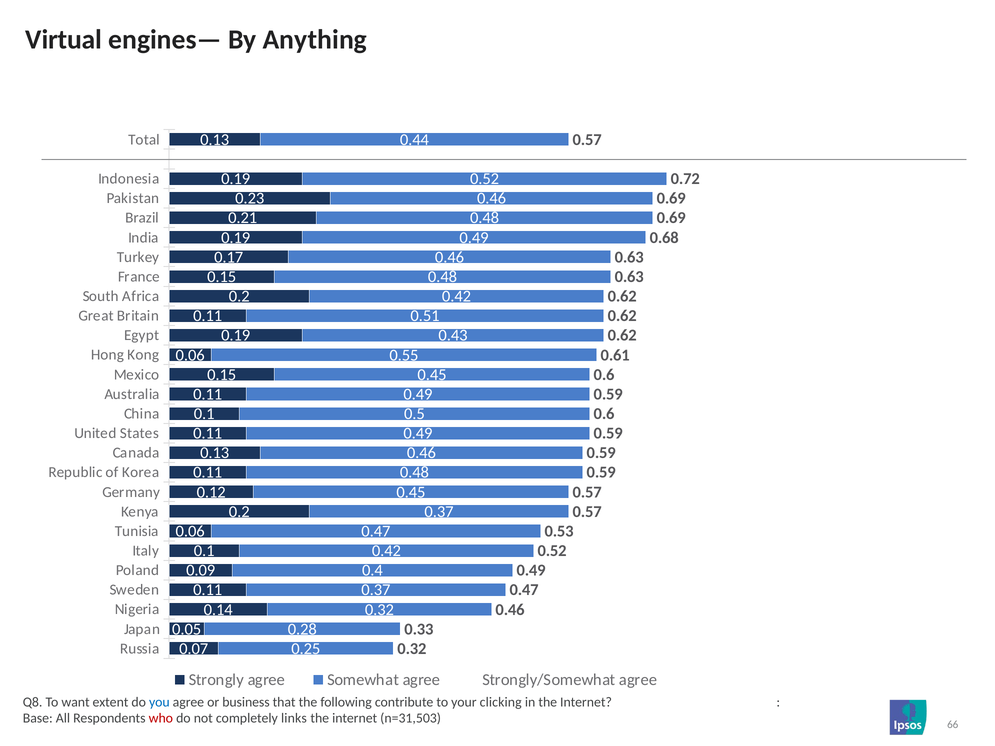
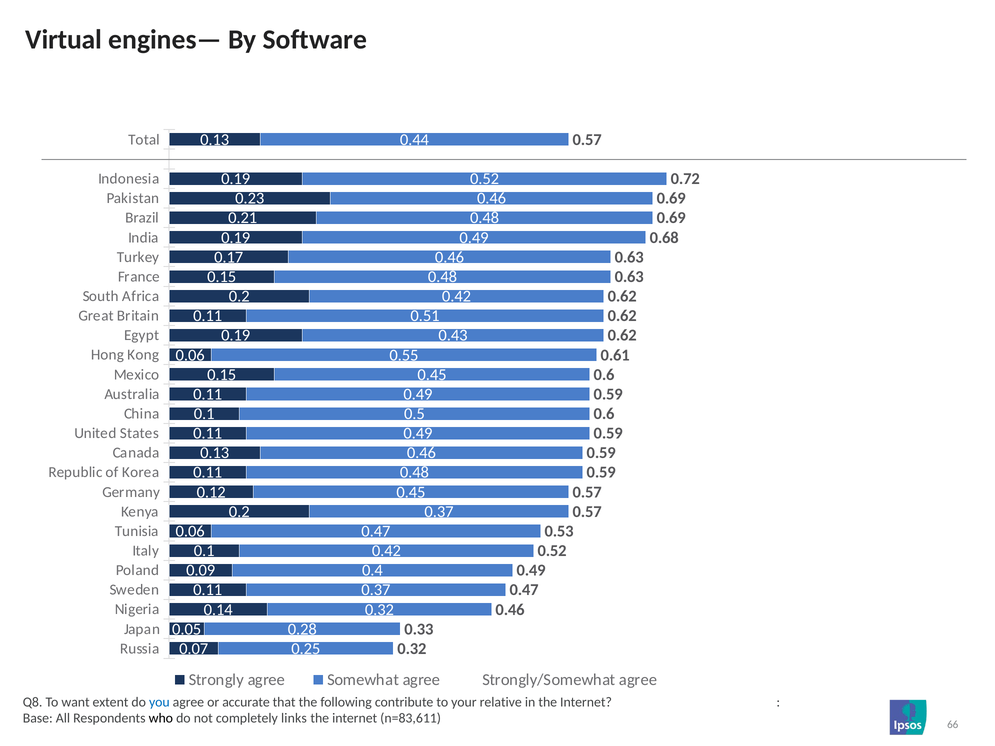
Anything: Anything -> Software (315, 40)
business: business -> accurate (246, 703)
clicking: clicking -> relative (501, 703)
who colour: red -> black (161, 718)
n=31,503: n=31,503 -> n=83,611 (411, 718)
